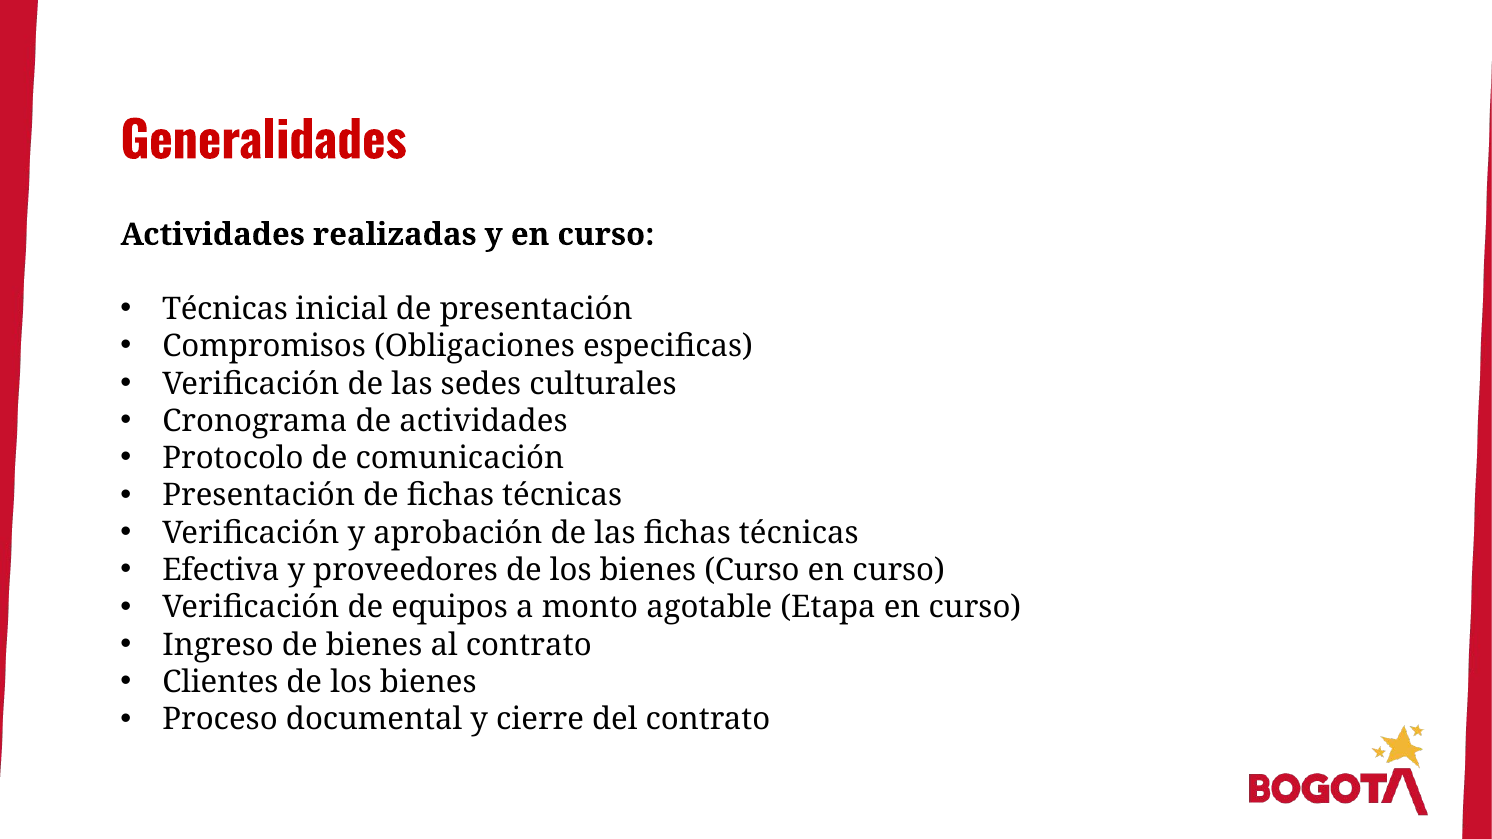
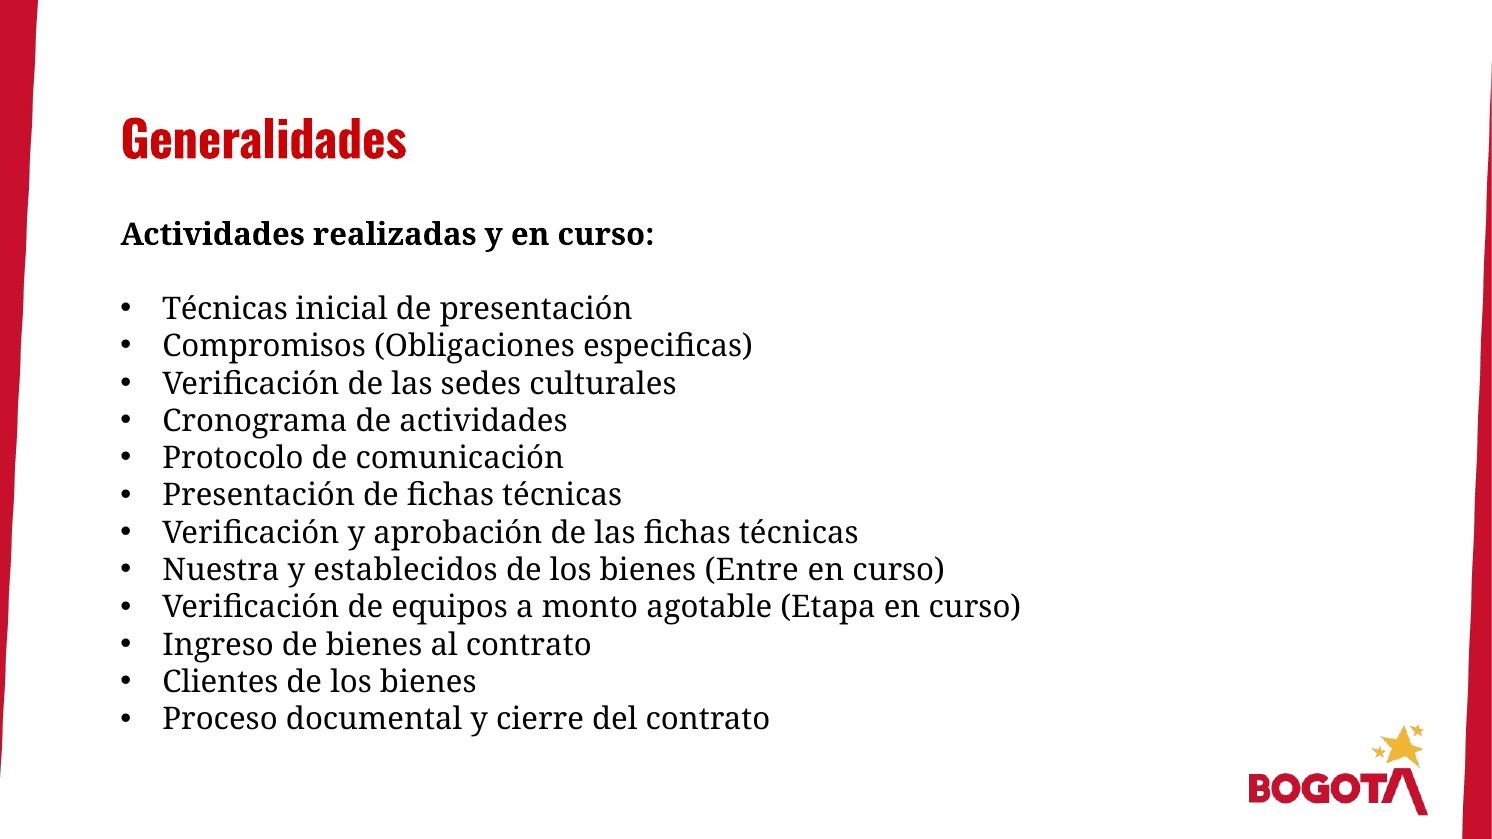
Efectiva: Efectiva -> Nuestra (221, 570)
proveedores: proveedores -> establecidos (405, 570)
bienes Curso: Curso -> Entre (752, 570)
